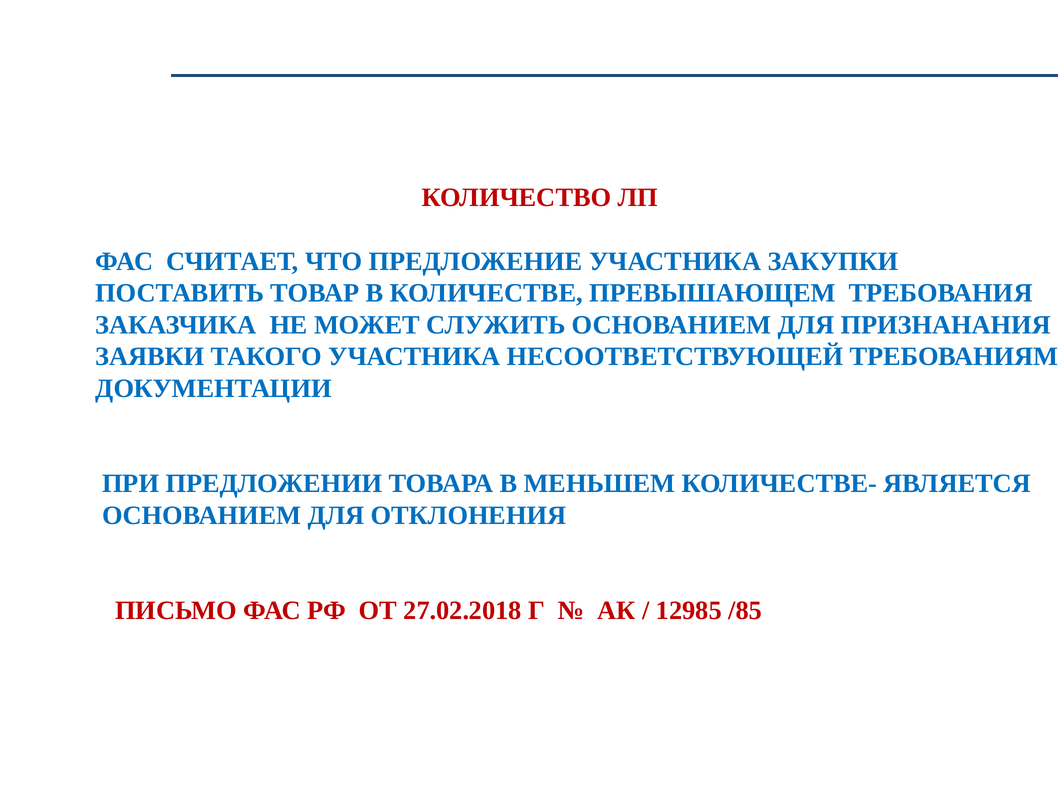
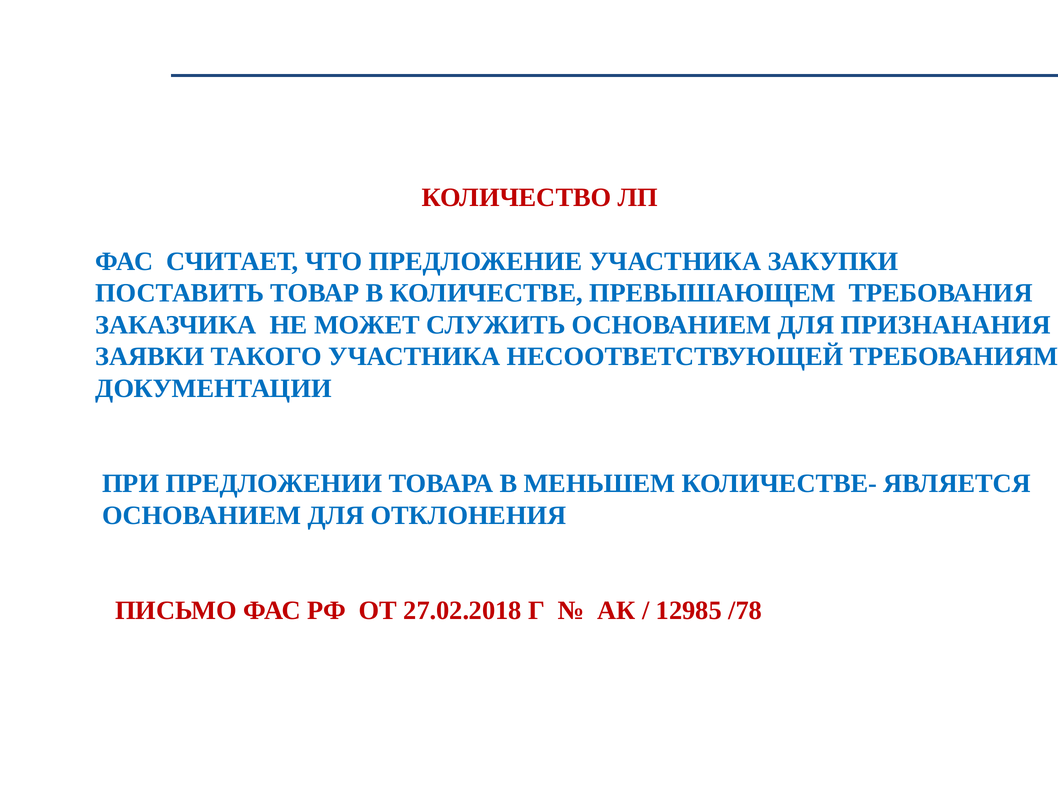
/85: /85 -> /78 (745, 610)
